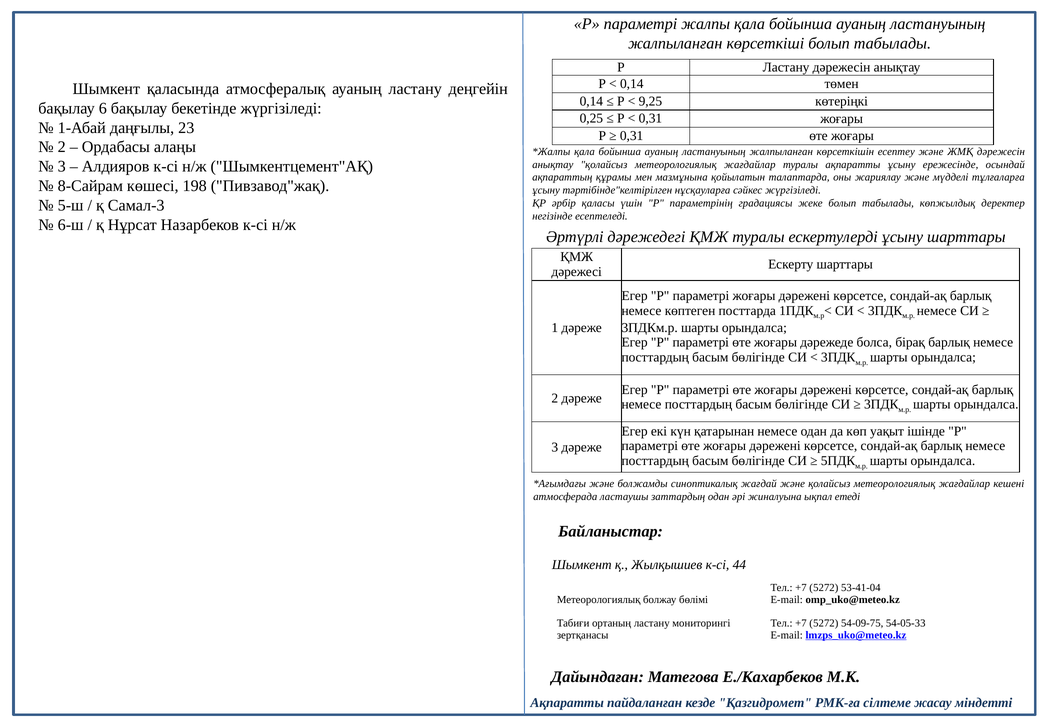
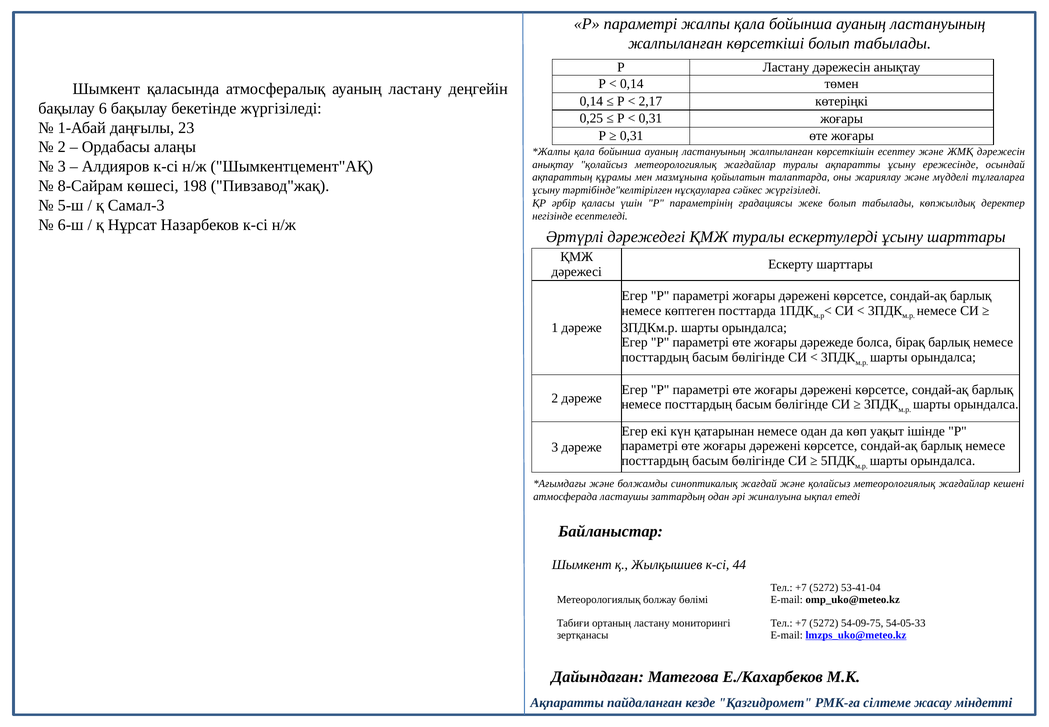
9,25: 9,25 -> 2,17 (650, 101)
